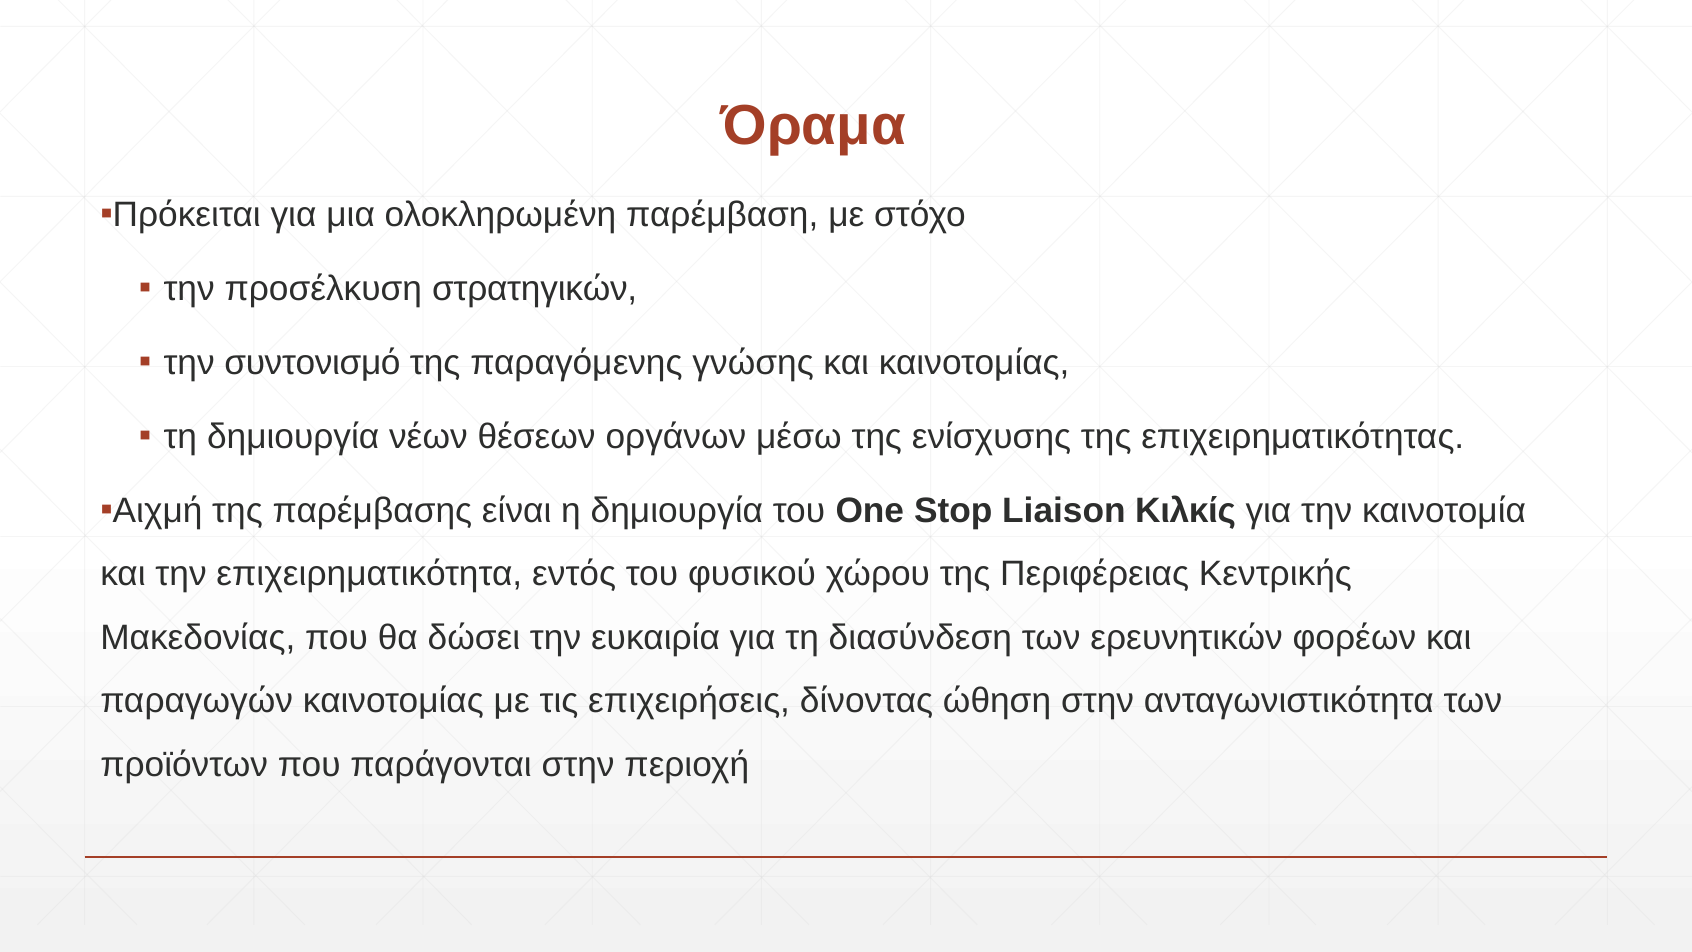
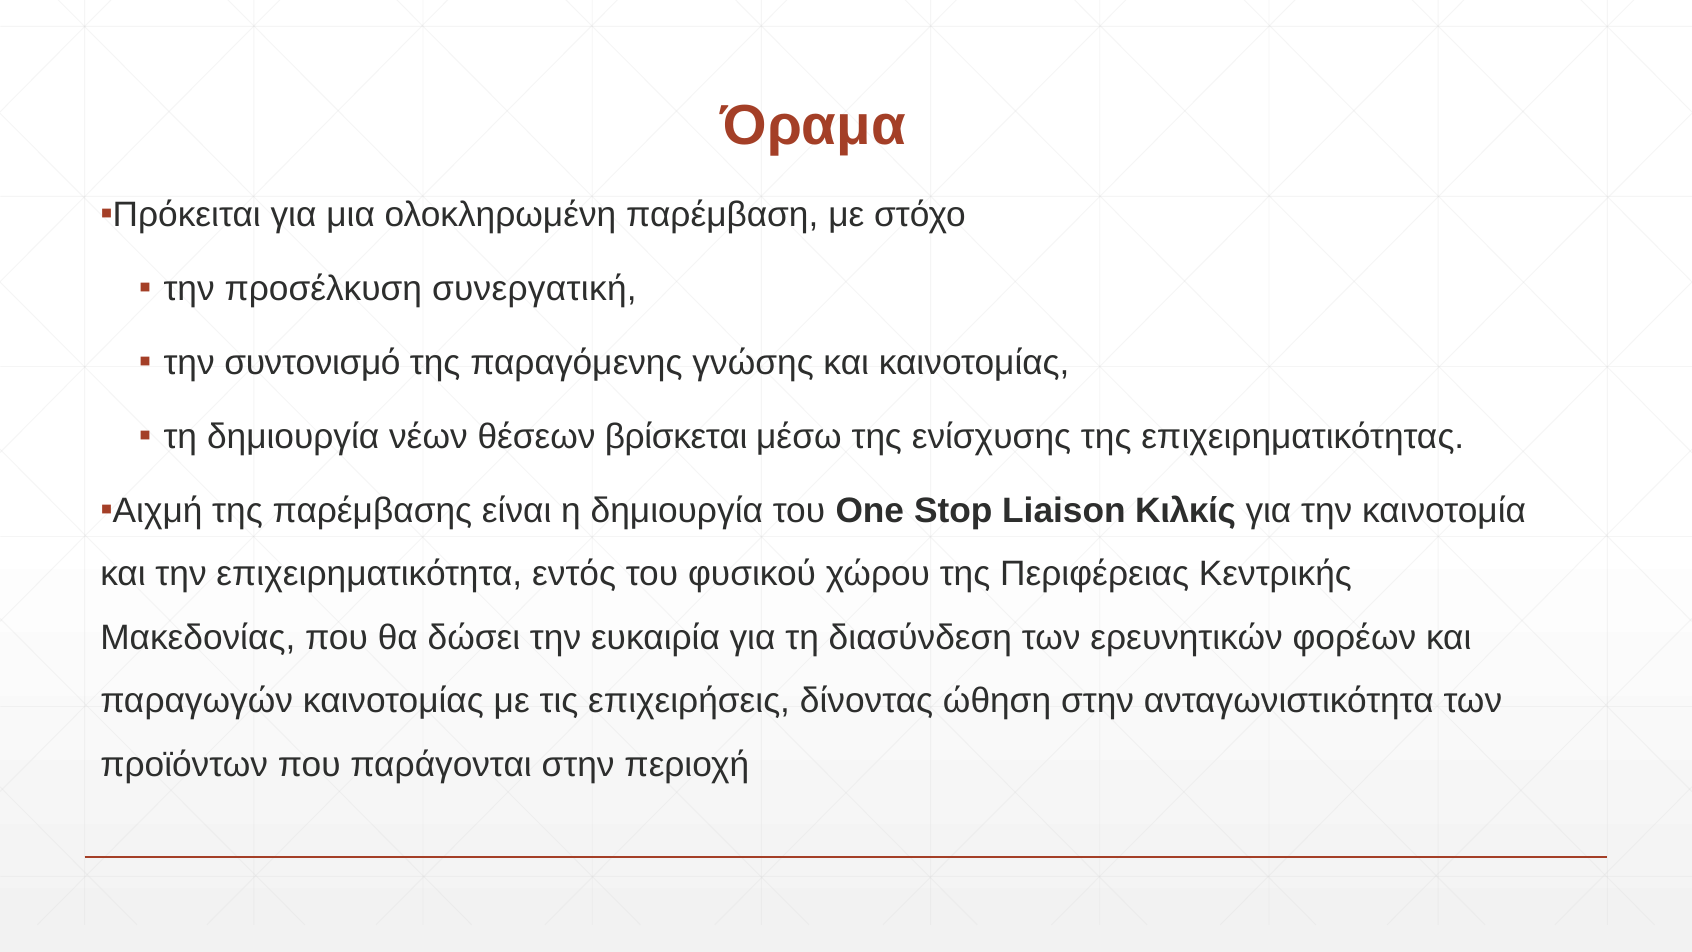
στρατηγικών: στρατηγικών -> συνεργατική (534, 288)
οργάνων: οργάνων -> βρίσκεται (676, 437)
